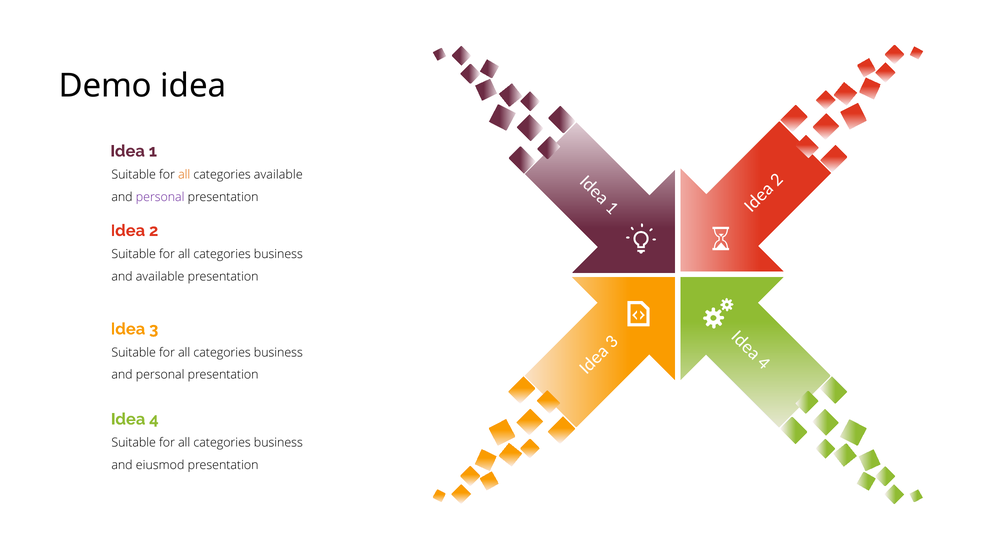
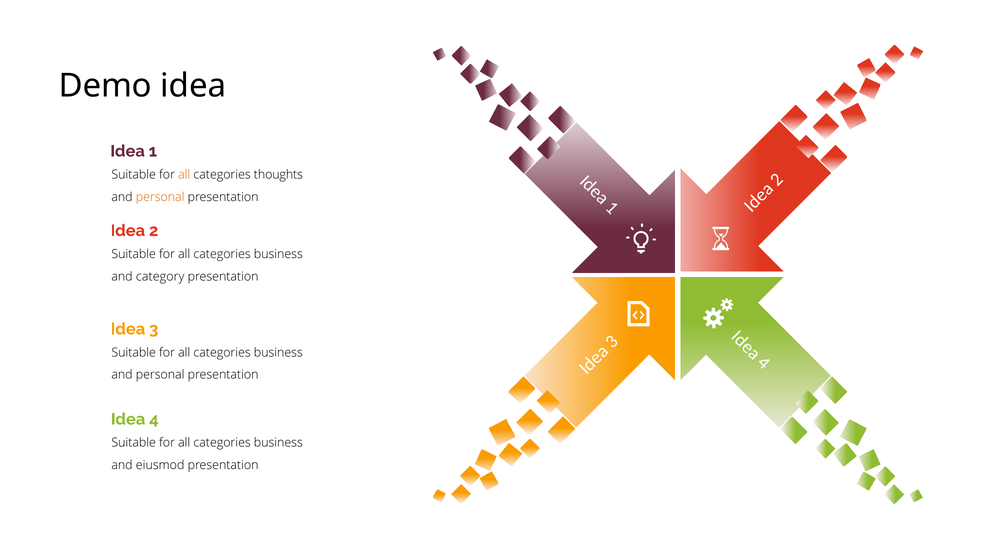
categories available: available -> thoughts (278, 175)
personal colour: purple -> orange (160, 197)
and available: available -> category (160, 276)
